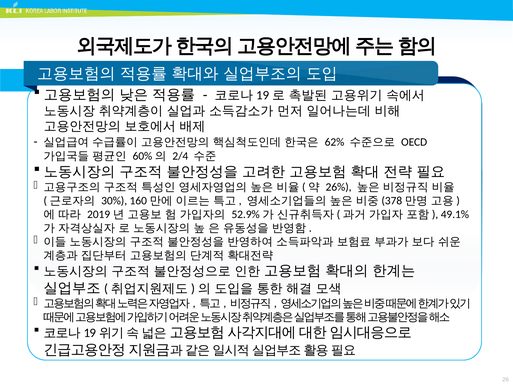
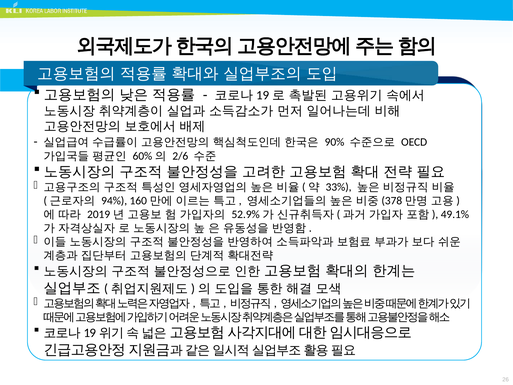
62%: 62% -> 90% (335, 142)
2/4: 2/4 -> 2/6 (180, 156)
26%: 26% -> 33% (339, 187)
30%: 30% -> 94% (114, 200)
